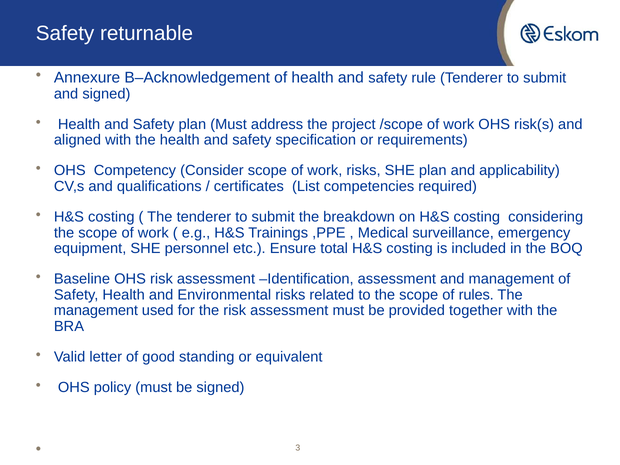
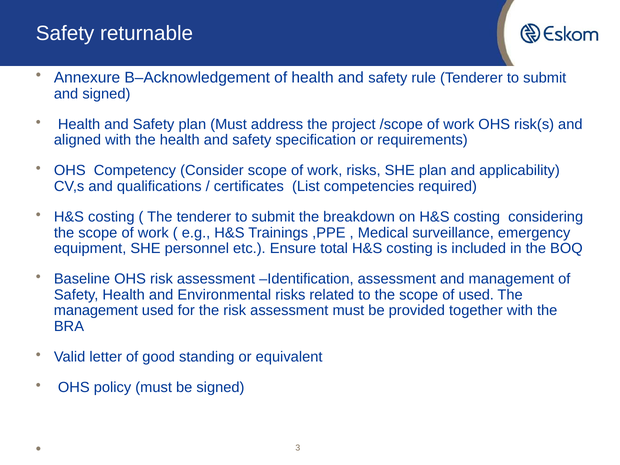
of rules: rules -> used (476, 295)
